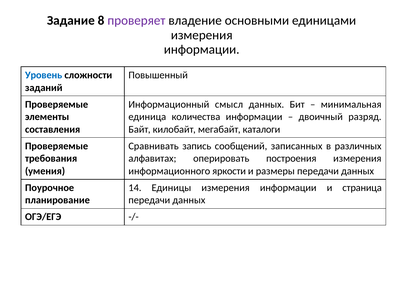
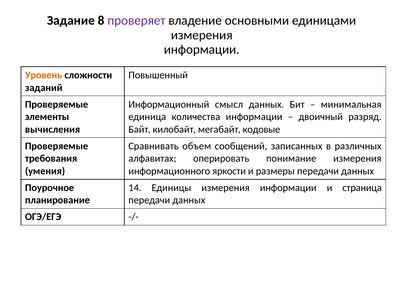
Уровень colour: blue -> orange (44, 75)
составления: составления -> вычисления (53, 129)
каталоги: каталоги -> кодовые (261, 129)
запись: запись -> объем (197, 146)
построения: построения -> понимание (291, 158)
